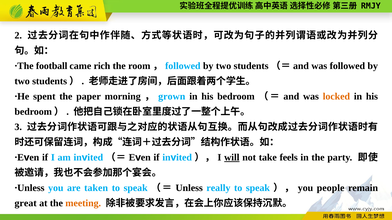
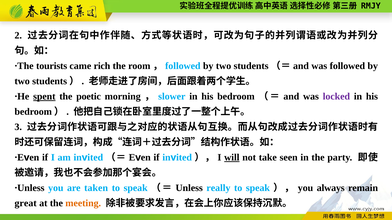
football: football -> tourists (52, 66)
spent underline: none -> present (44, 97)
paper: paper -> poetic (89, 97)
grown: grown -> slower (172, 97)
locked colour: orange -> purple (336, 97)
feels: feels -> seen (289, 158)
people: people -> always (331, 188)
